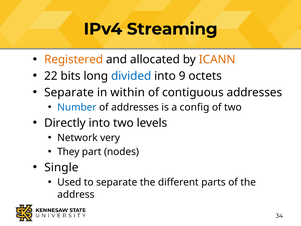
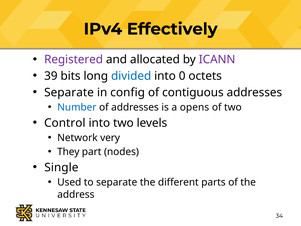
Streaming: Streaming -> Effectively (172, 29)
Registered colour: orange -> purple (74, 60)
ICANN colour: orange -> purple (217, 60)
22: 22 -> 39 (51, 76)
9: 9 -> 0 (182, 76)
within: within -> config (128, 92)
config: config -> opens (194, 107)
Directly: Directly -> Control (65, 123)
